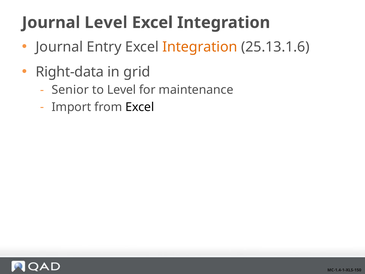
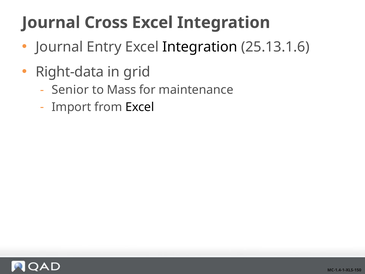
Journal Level: Level -> Cross (106, 23)
Integration colour: orange -> black (200, 47)
to Level: Level -> Mass (122, 90)
